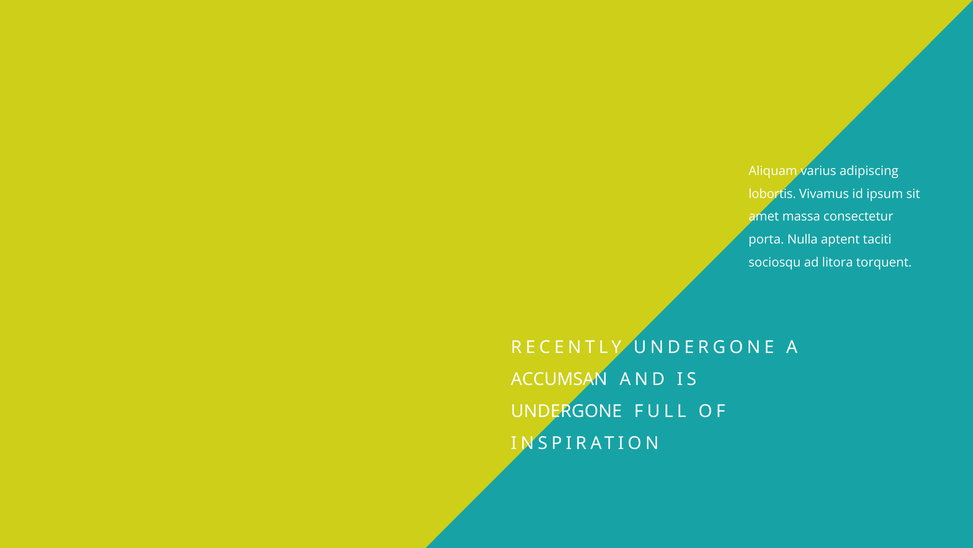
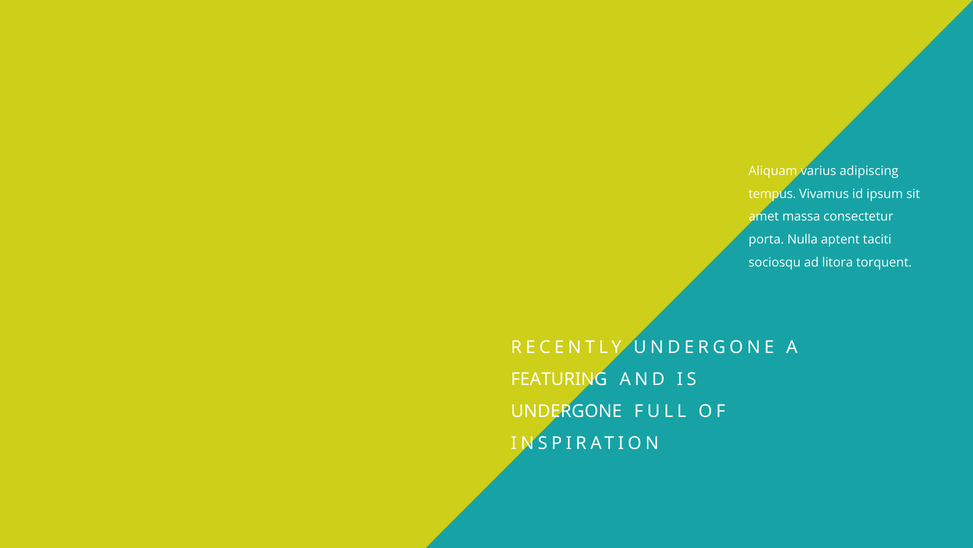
lobortis: lobortis -> tempus (772, 194)
ACCUMSAN: ACCUMSAN -> FEATURING (559, 379)
